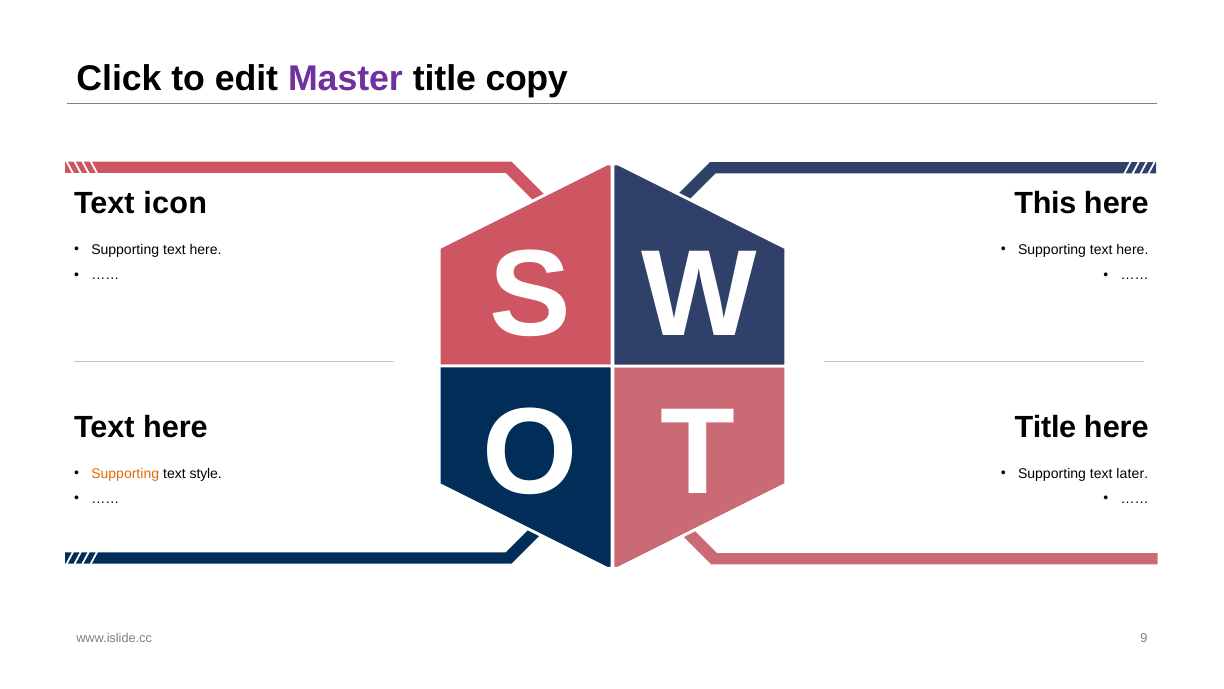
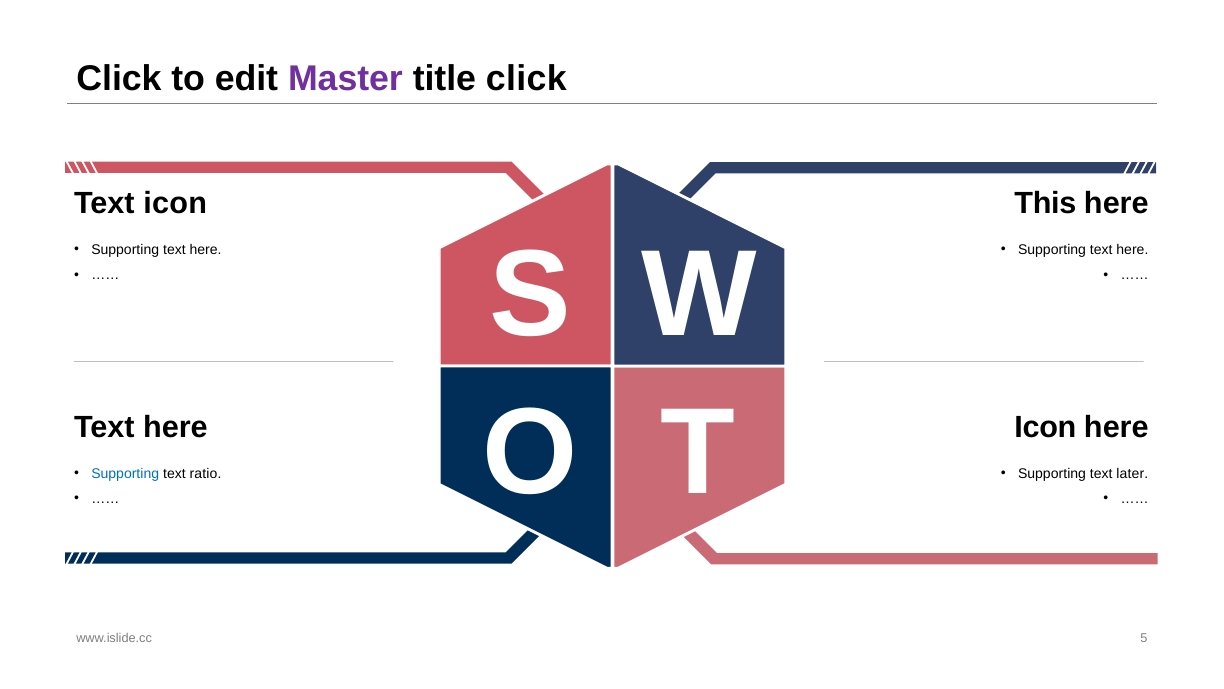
title copy: copy -> click (526, 79)
Title: Title -> Icon (1045, 427)
Supporting colour: orange -> blue (125, 473)
style: style -> ratio (206, 473)
9: 9 -> 5 (1144, 638)
